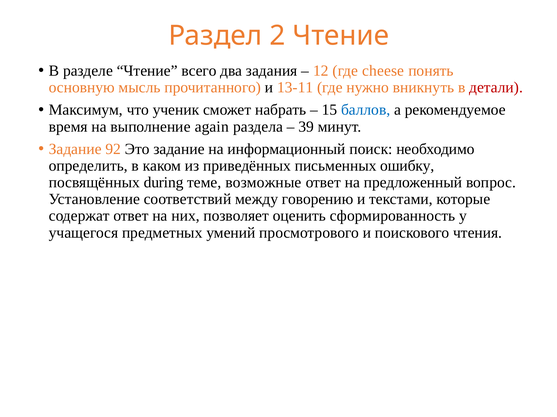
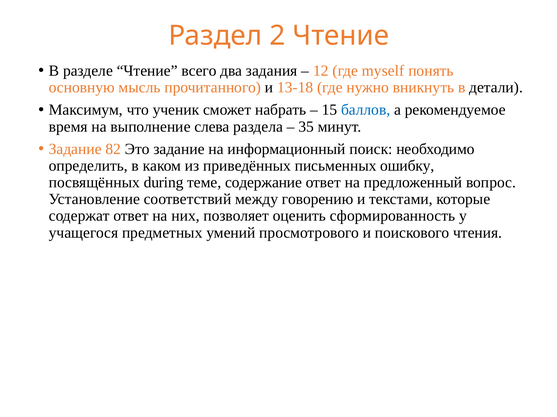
cheese: cheese -> myself (383, 71)
13-11: 13-11 -> 13-18 (295, 88)
детали colour: red -> black (496, 88)
again: again -> слева (212, 127)
39: 39 -> 35 (306, 127)
92: 92 -> 82 (113, 149)
возможные: возможные -> содержание (264, 183)
